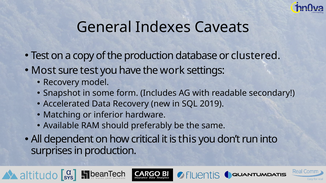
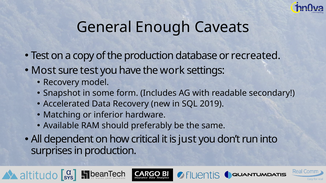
Indexes: Indexes -> Enough (163, 27)
clustered: clustered -> recreated (256, 56)
this: this -> just (187, 139)
